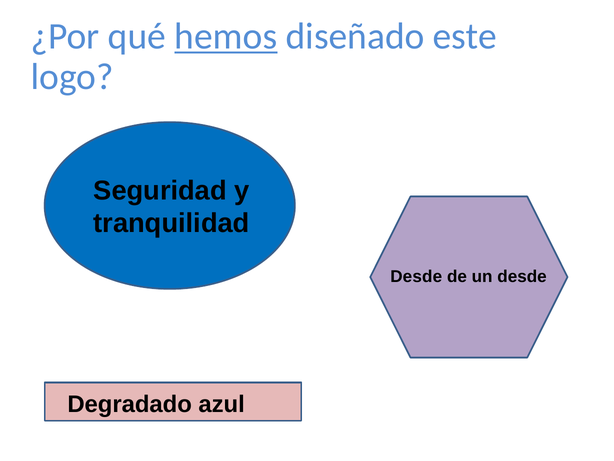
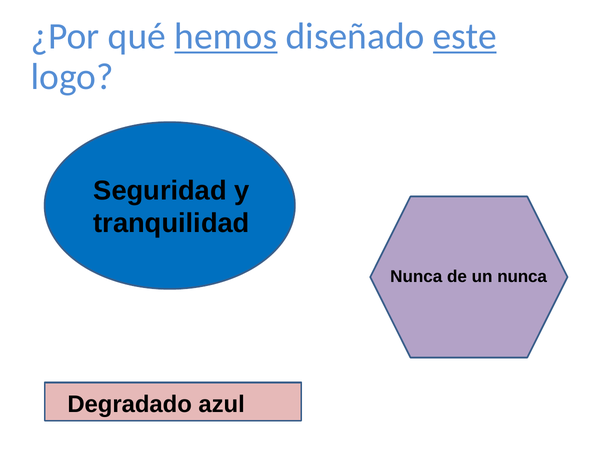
este underline: none -> present (465, 36)
Desde: Desde -> Nunca (416, 276)
un desde: desde -> nunca (522, 276)
